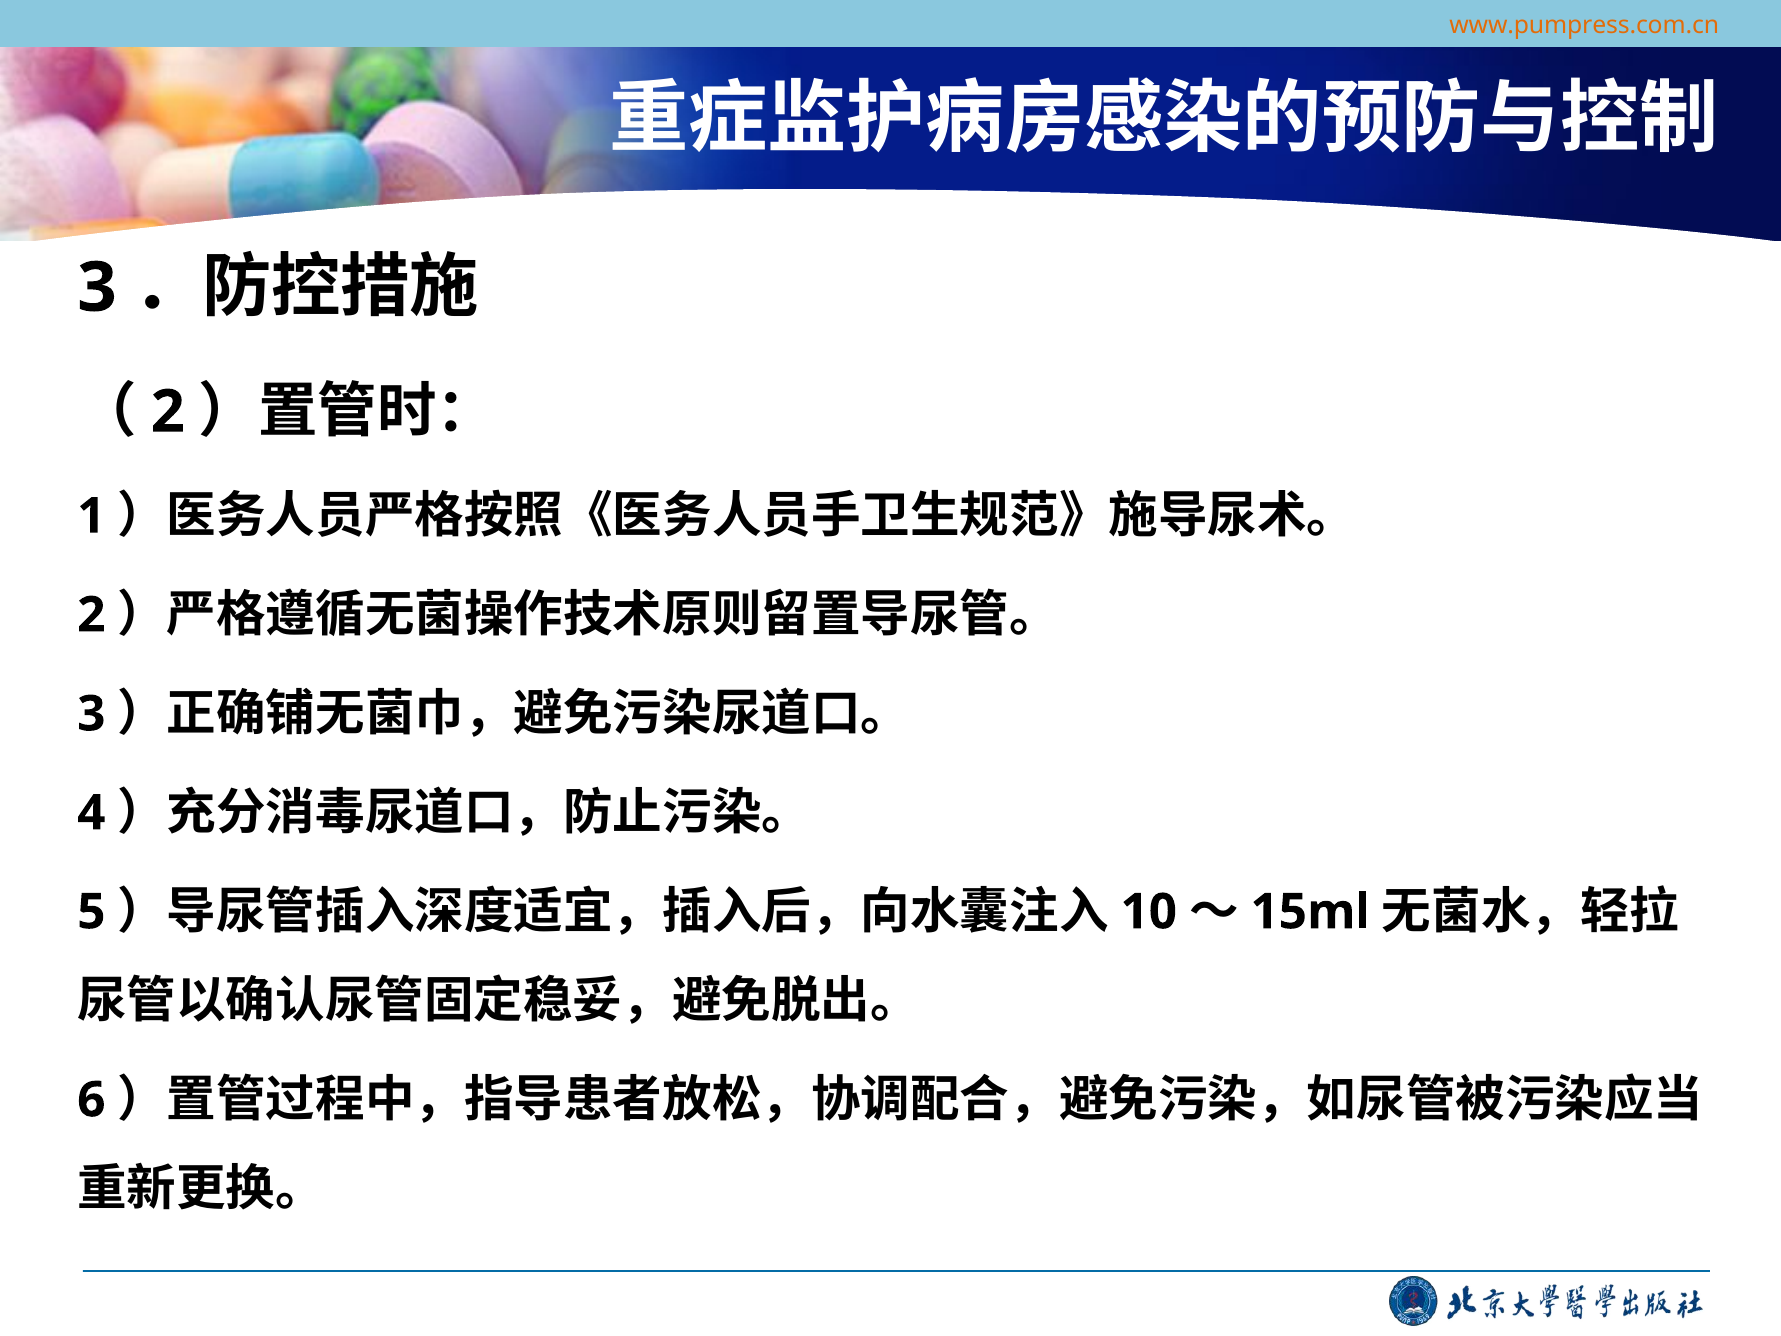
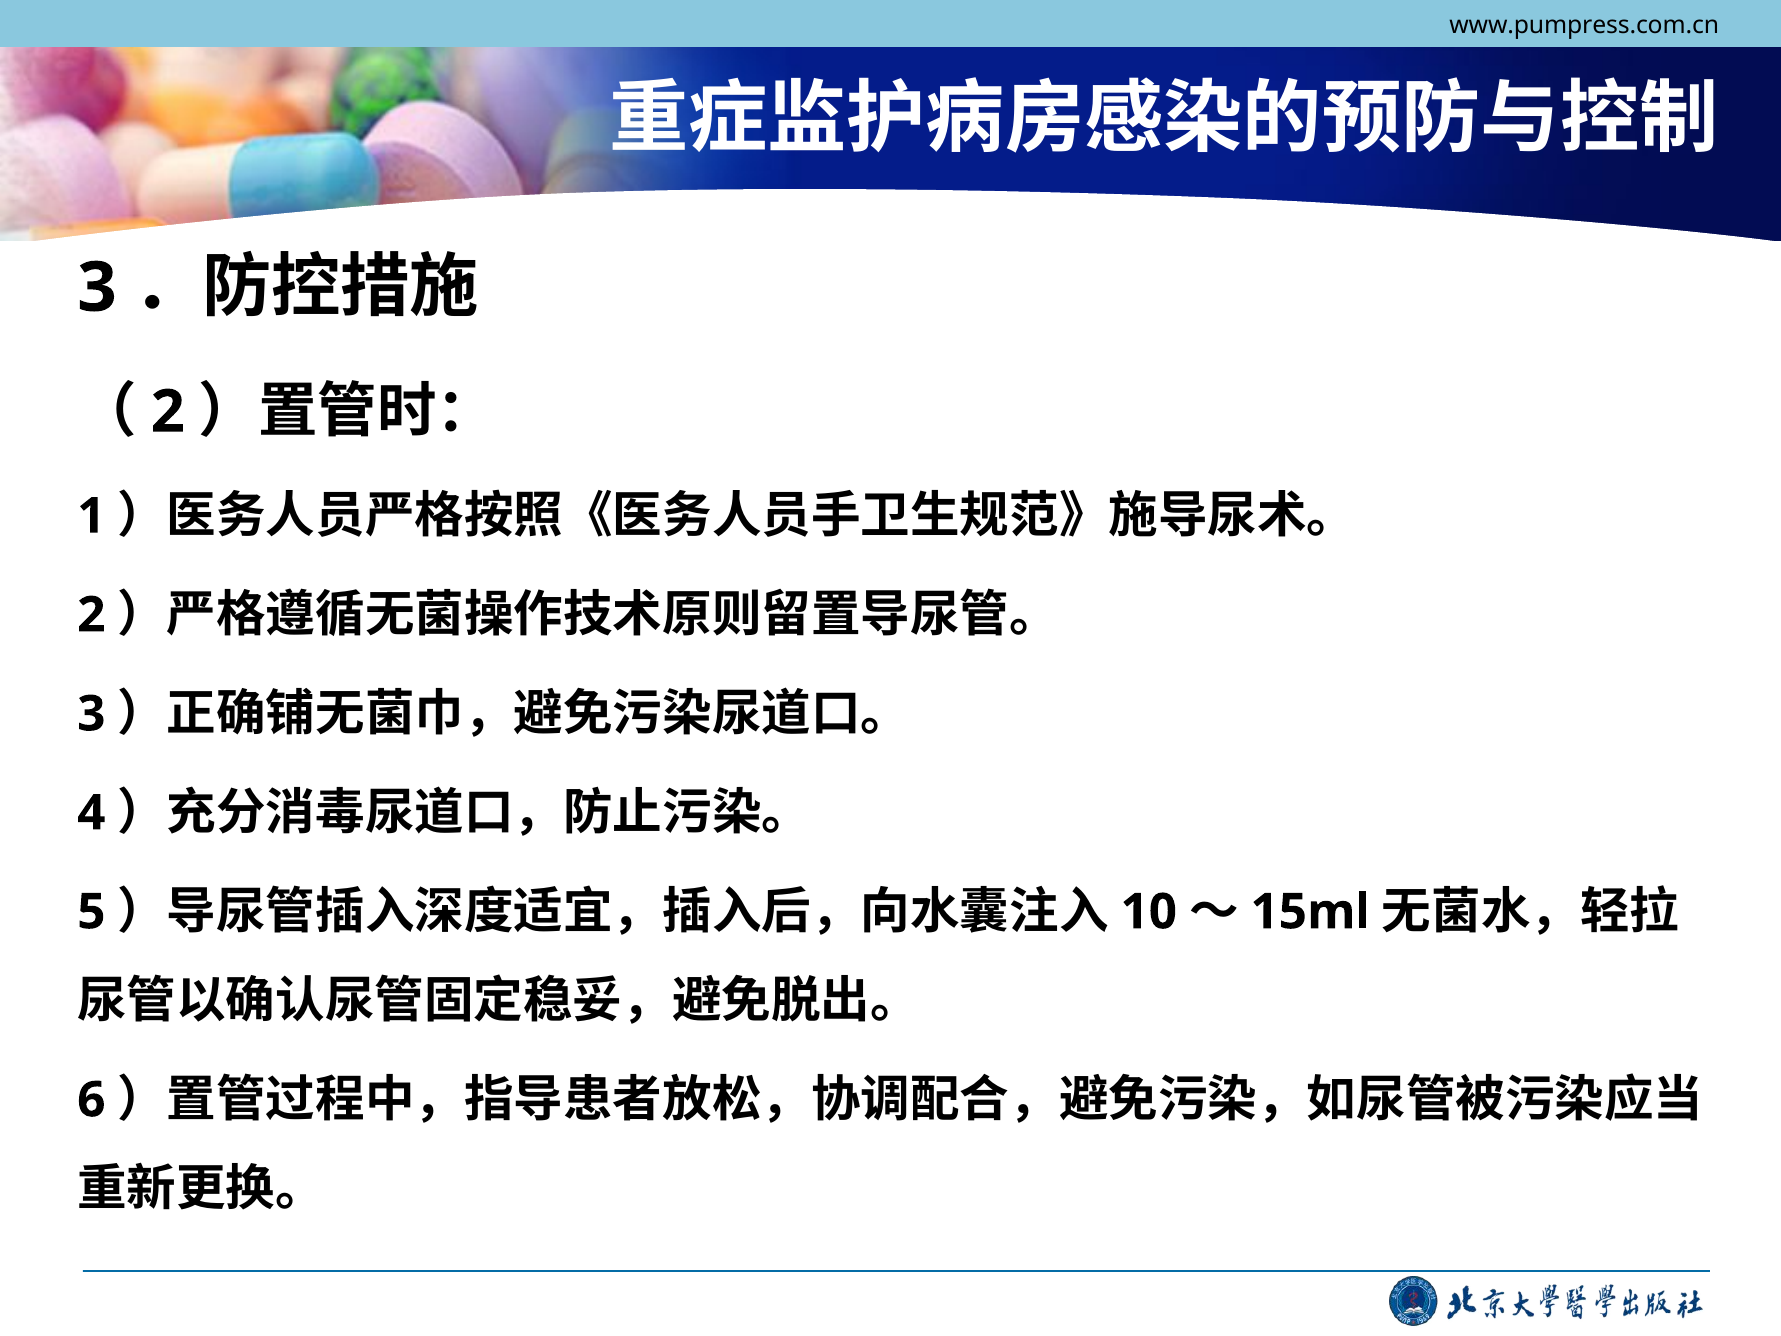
www.pumpress.com.cn colour: orange -> black (1584, 25)
